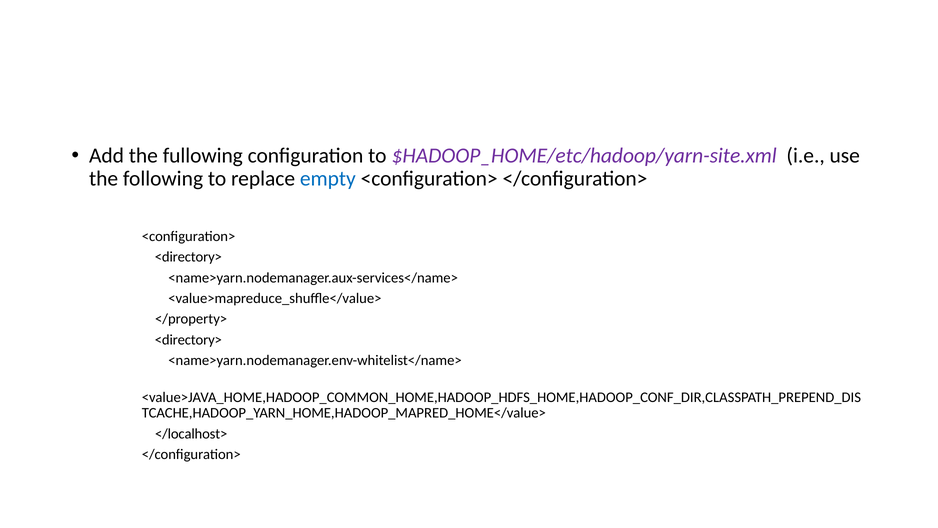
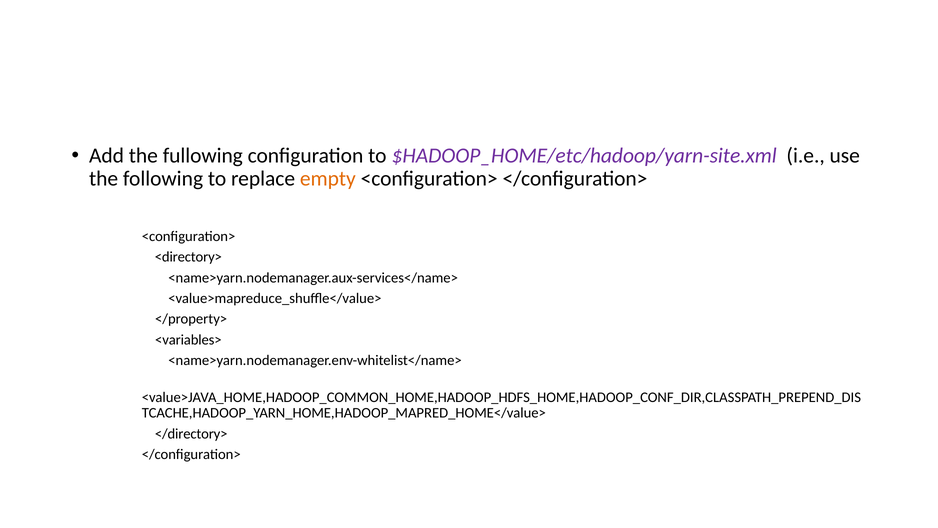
empty colour: blue -> orange (328, 179)
<directory>: <directory> -> <variables> (188, 340)
</localhost>: </localhost> -> </directory> (191, 433)
